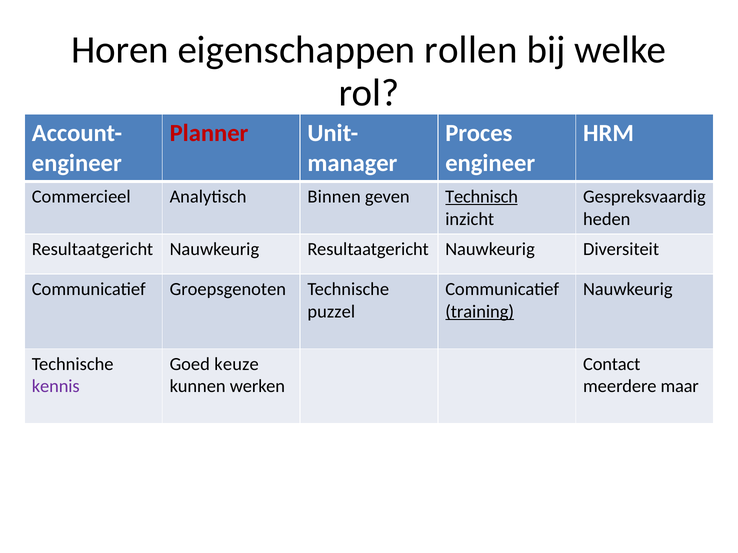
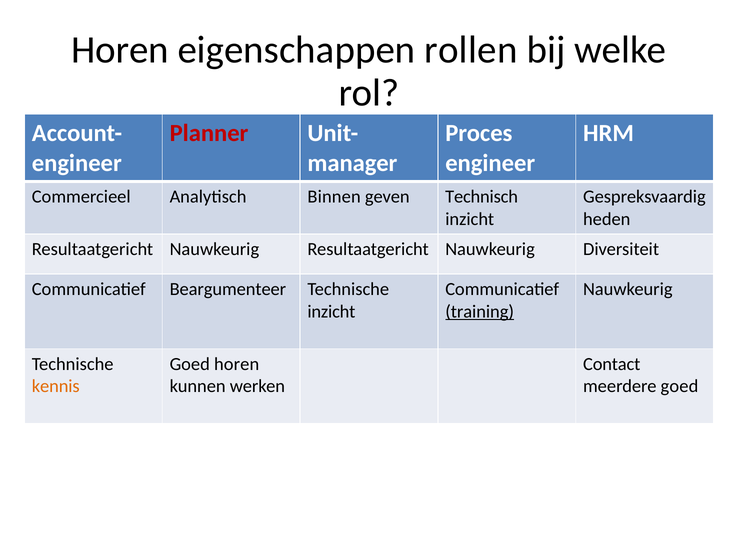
Technisch underline: present -> none (482, 197)
Groepsgenoten: Groepsgenoten -> Beargumenteer (228, 289)
puzzel: puzzel -> inzicht (331, 312)
Goed keuze: keuze -> horen (237, 364)
kennis colour: purple -> orange (56, 387)
meerdere maar: maar -> goed (679, 387)
